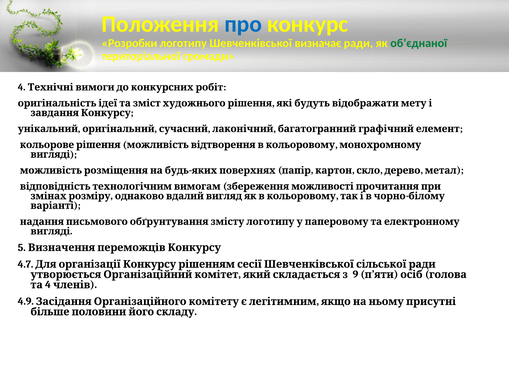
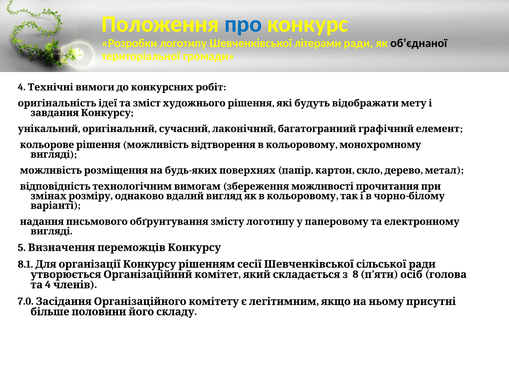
визначає: визначає -> літерами (318, 43)
об’єднаної colour: green -> black (419, 43)
4.7: 4.7 -> 8.1 (25, 264)
9: 9 -> 8 (355, 274)
4.9: 4.9 -> 7.0 (26, 301)
